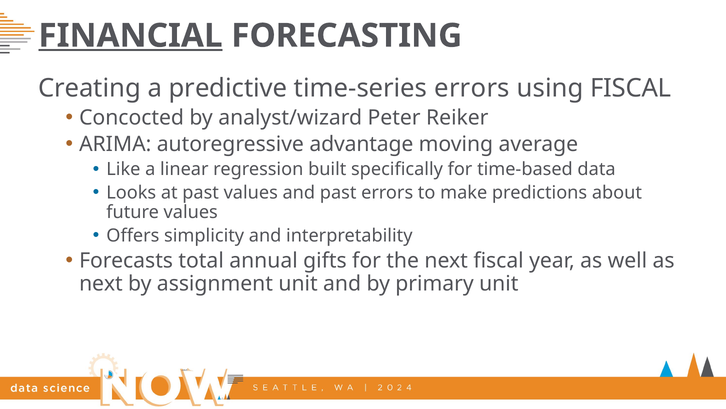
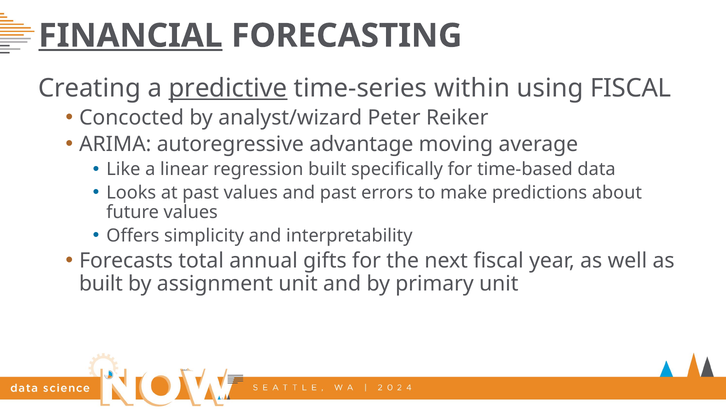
predictive underline: none -> present (228, 88)
time-series errors: errors -> within (472, 88)
next: next -> built (101, 283)
